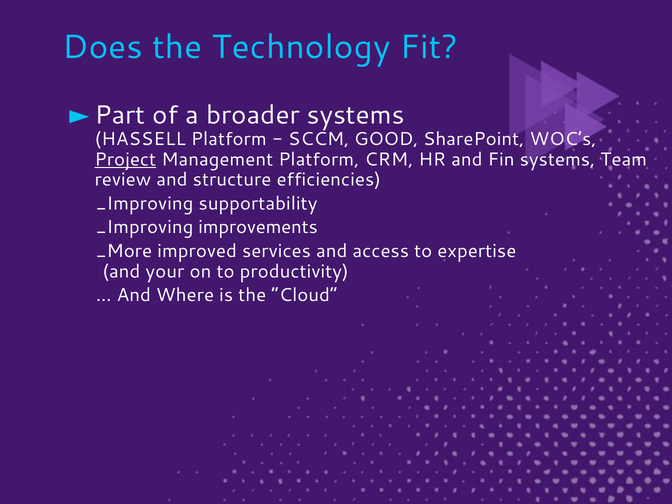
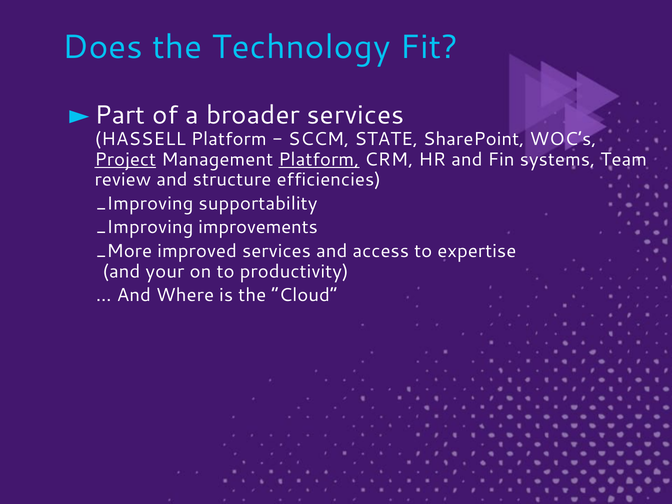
broader systems: systems -> services (356, 115)
GOOD: GOOD -> STATE (386, 139)
Platform underline: none -> present (319, 159)
